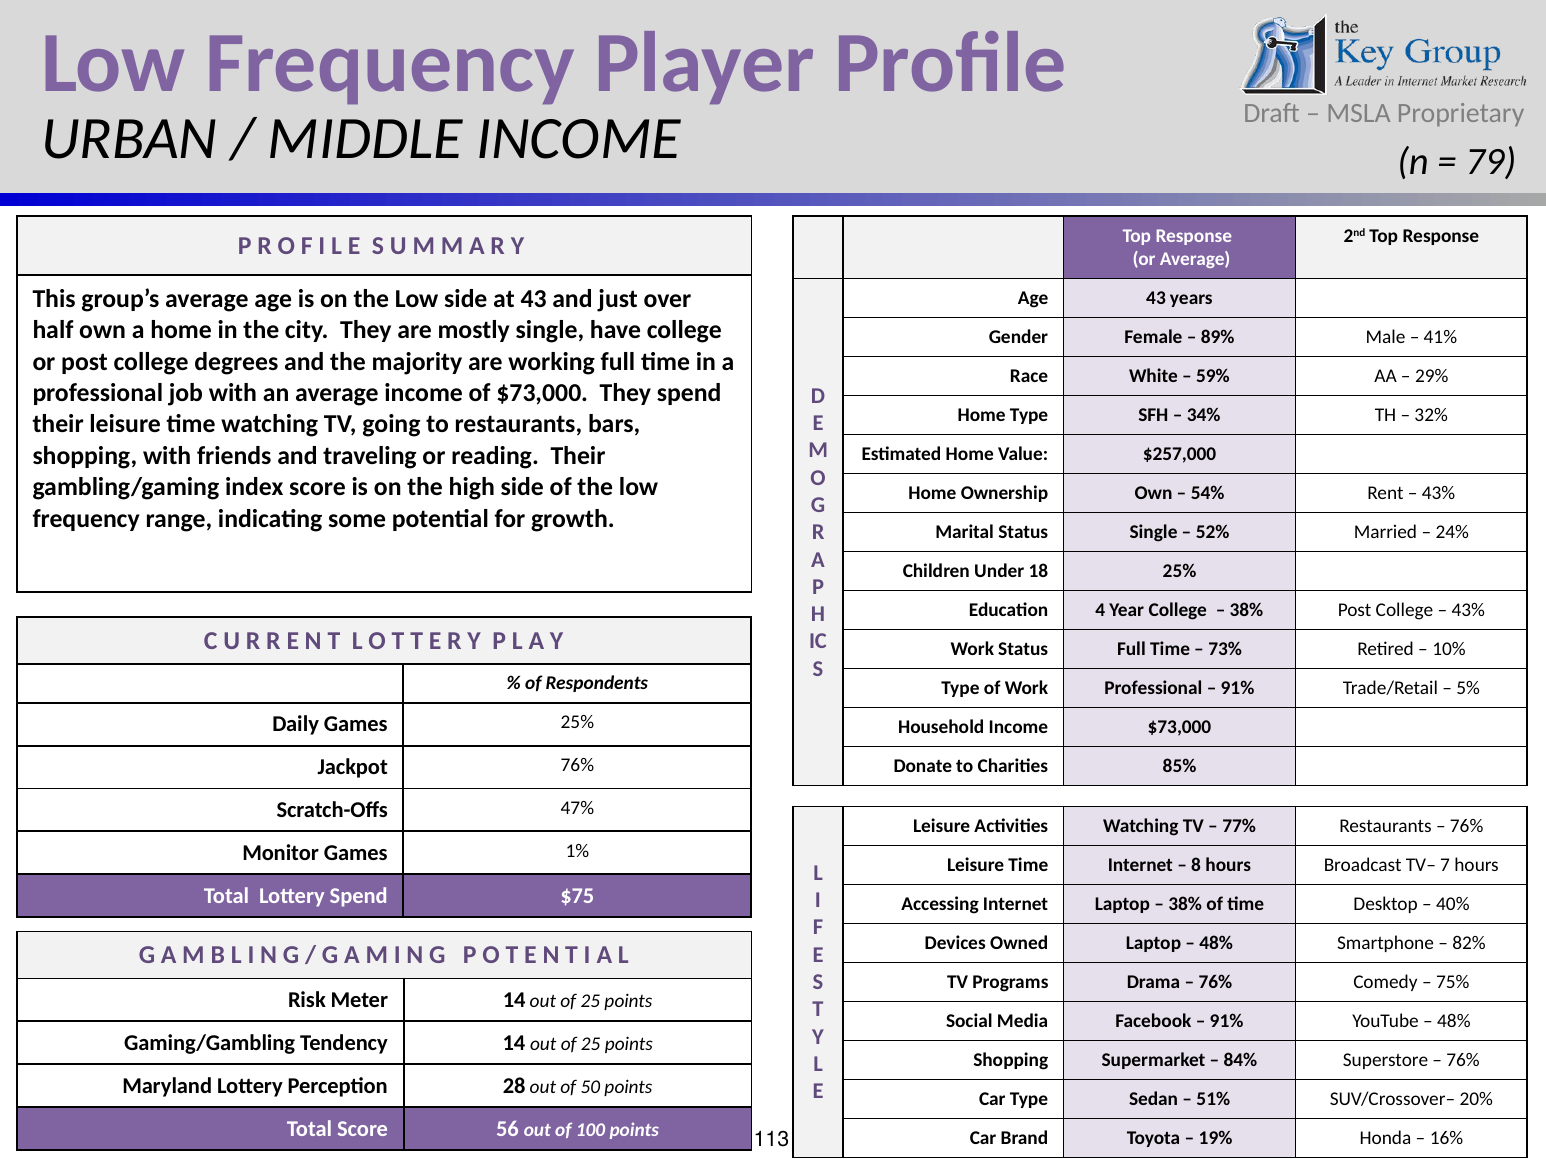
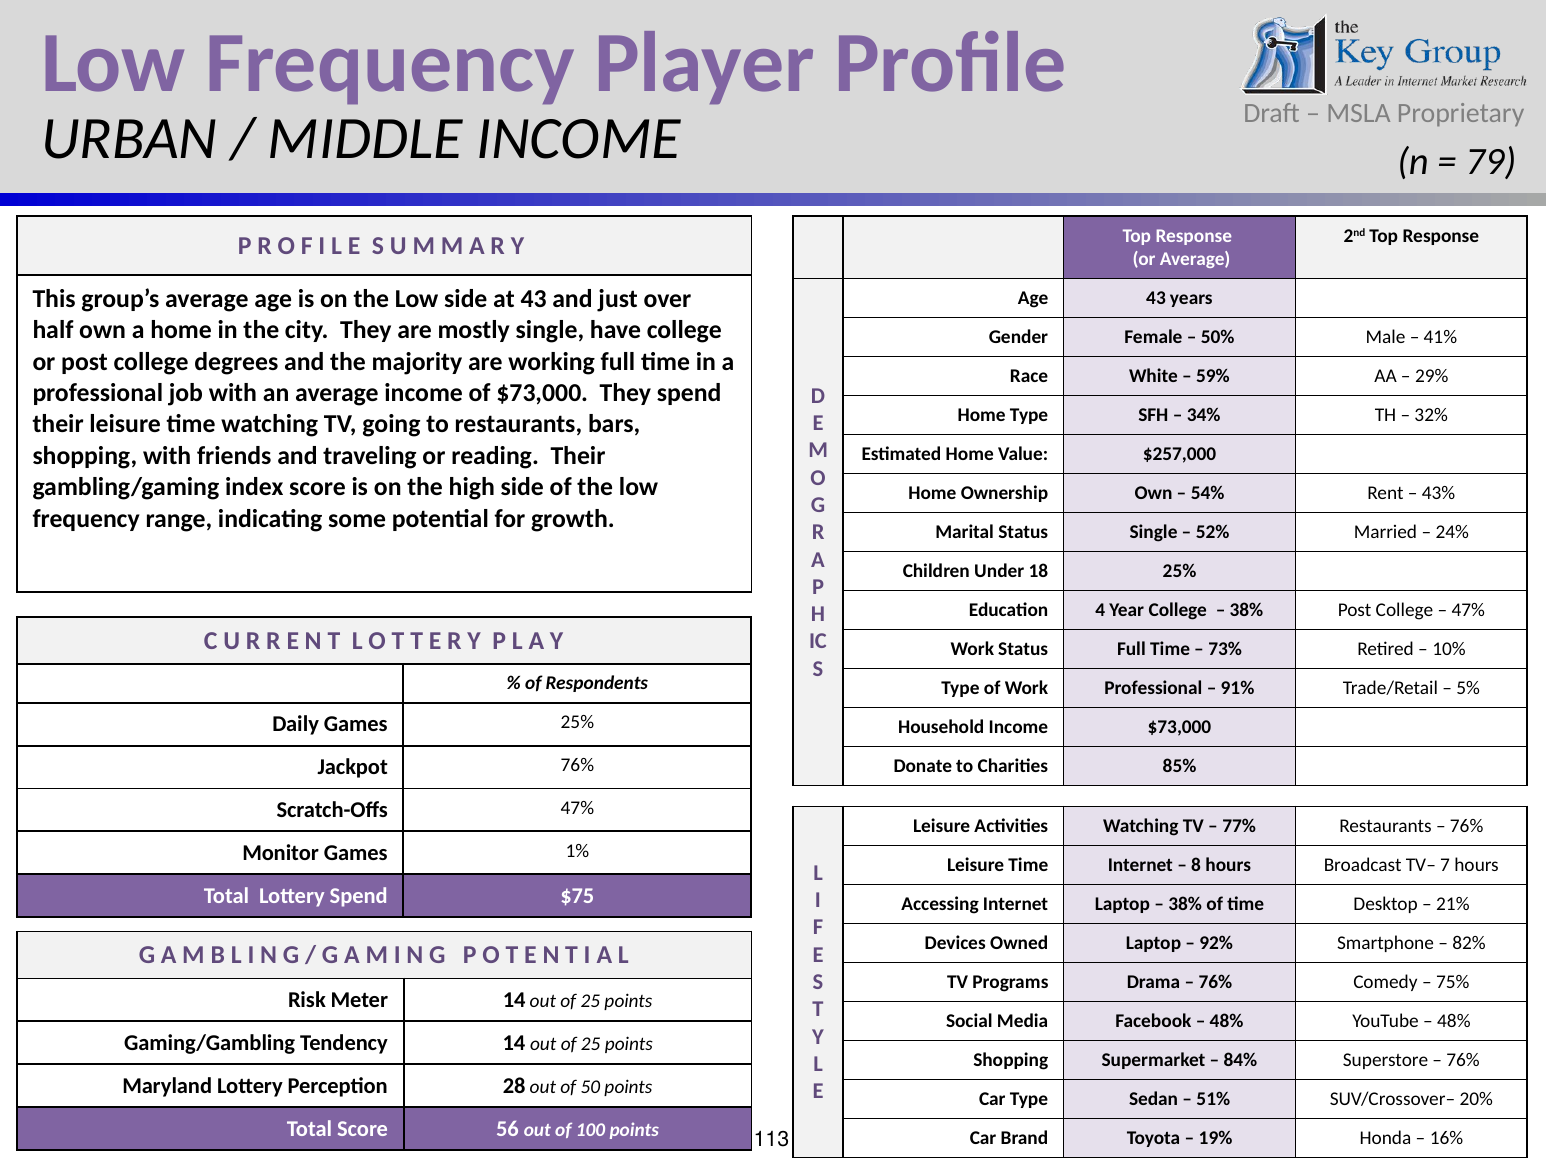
89%: 89% -> 50% (1218, 337)
43%: 43% -> 47% (1468, 610)
40%: 40% -> 21% (1453, 904)
48%: 48% -> 92% (1216, 943)
91%: 91% -> 48% (1227, 1022)
